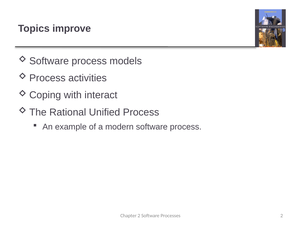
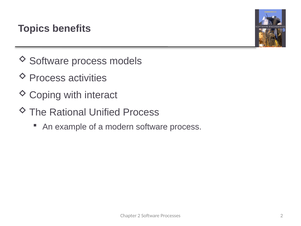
improve: improve -> benefits (72, 29)
